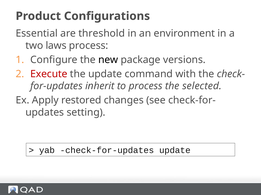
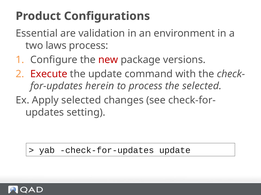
threshold: threshold -> validation (102, 34)
new colour: black -> red (108, 60)
inherit: inherit -> herein (100, 86)
Apply restored: restored -> selected (81, 101)
